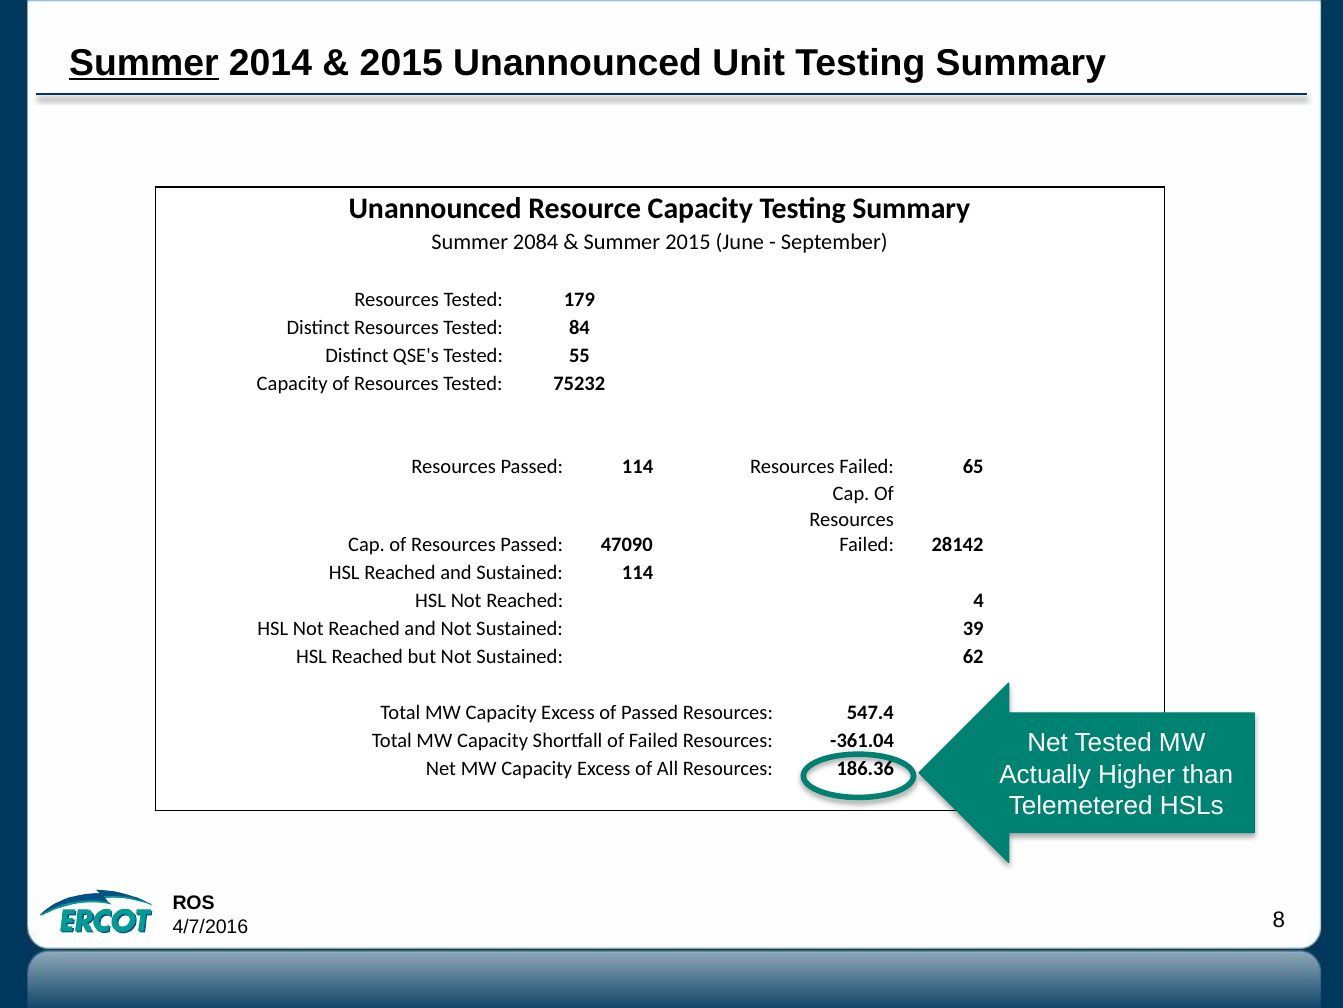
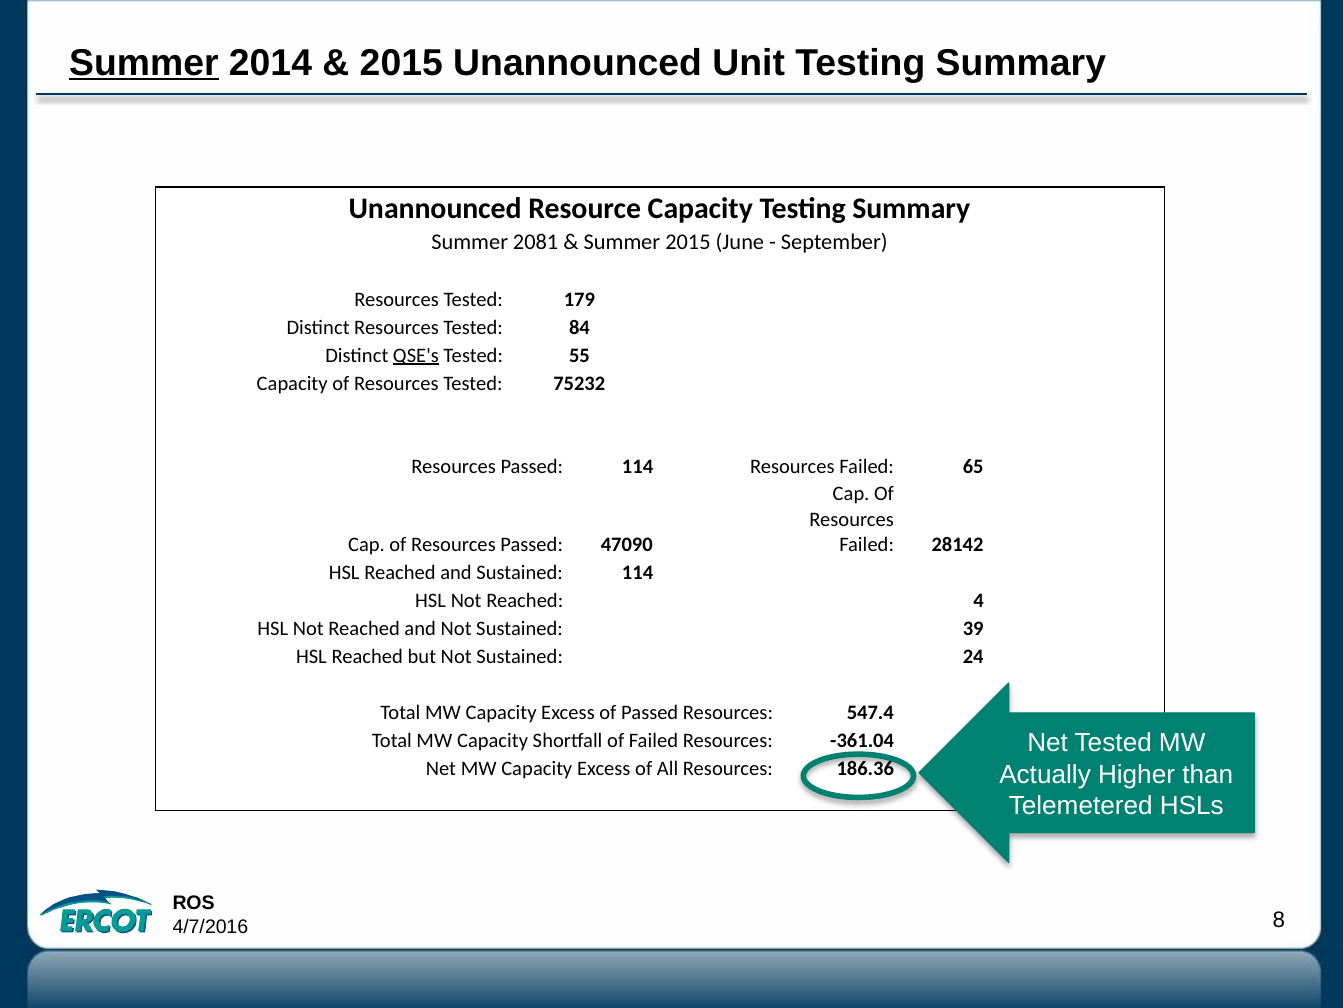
2084: 2084 -> 2081 (536, 242)
QSE's underline: none -> present (416, 355)
62: 62 -> 24 (973, 656)
